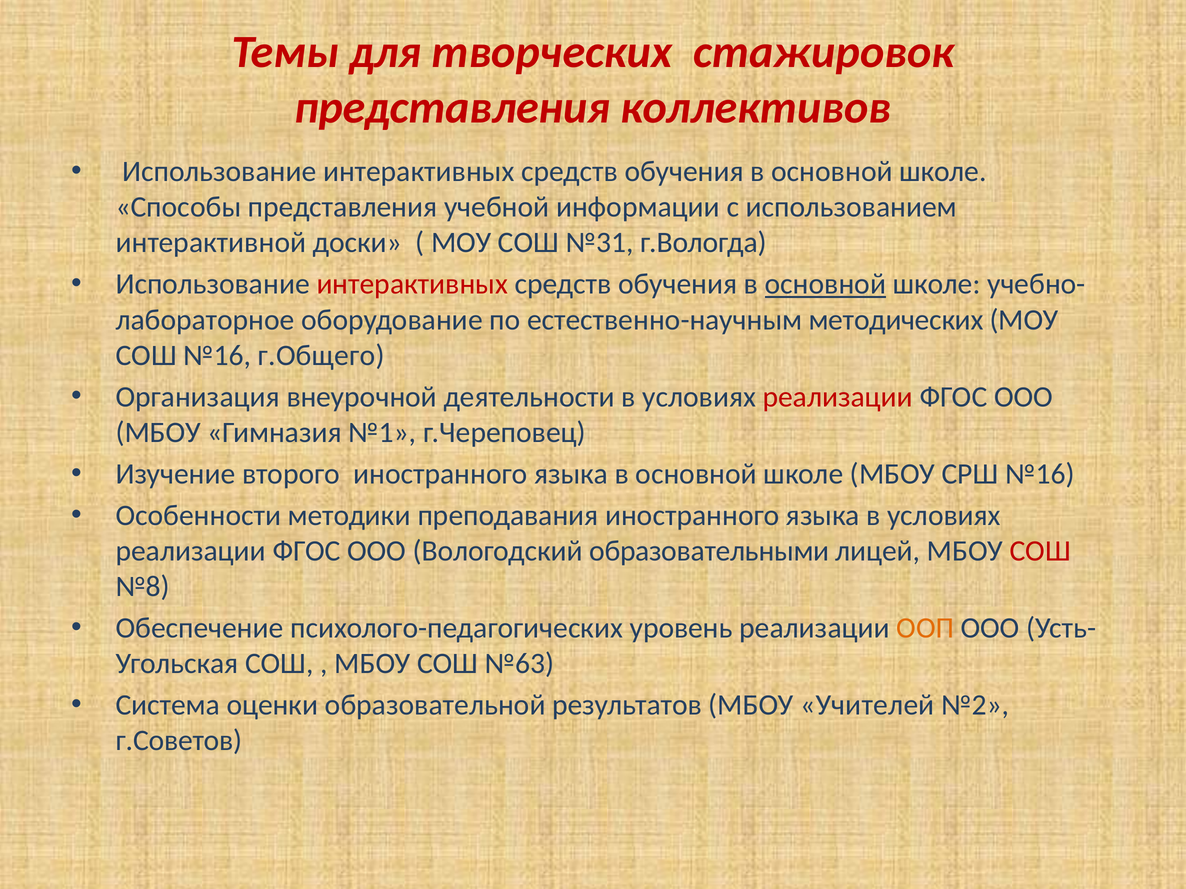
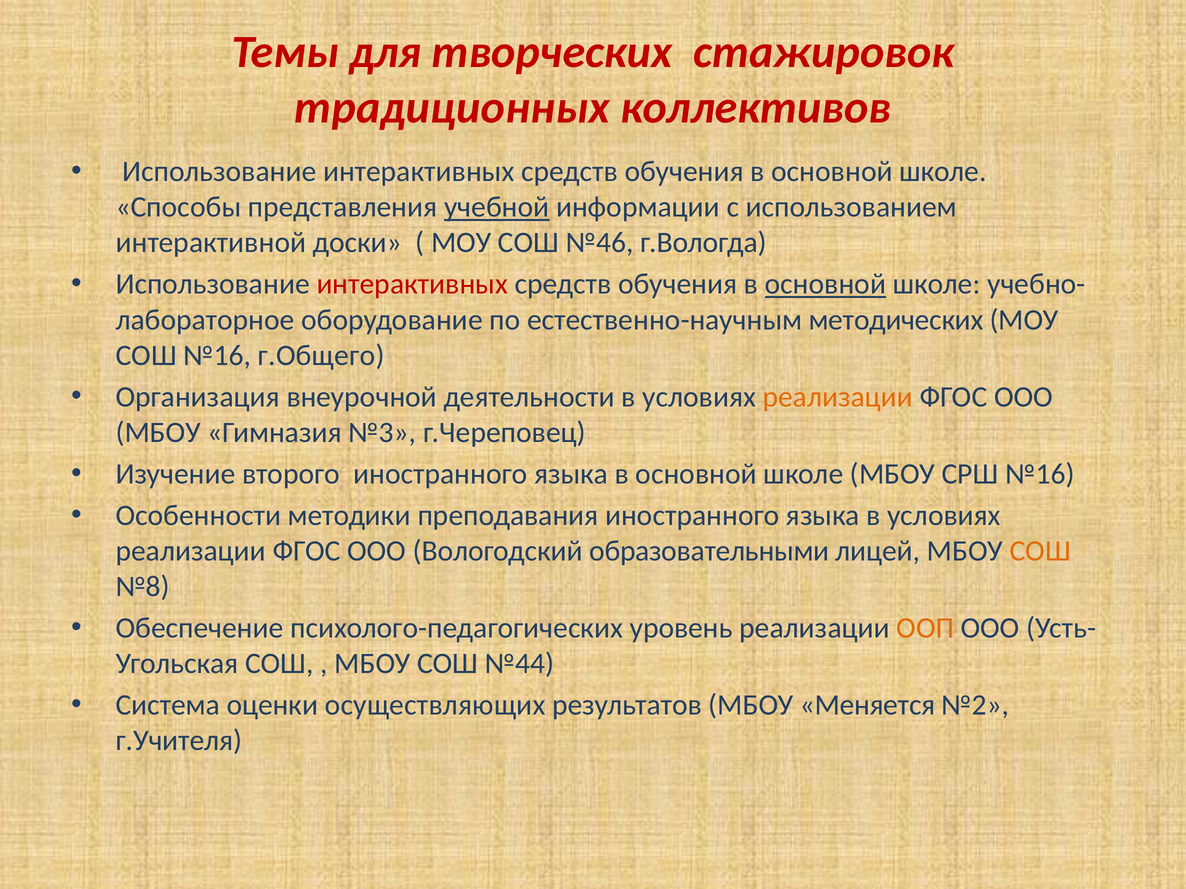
представления: представления -> традиционных (452, 108)
учебной underline: none -> present (497, 207)
№31: №31 -> №46 (600, 243)
реализации colour: red -> orange (838, 397)
№1: №1 -> №3 (382, 433)
СОШ colour: red -> orange (1040, 551)
№63: №63 -> №44 (520, 664)
образовательной: образовательной -> осуществляющих (435, 705)
Учителей: Учителей -> Меняется (868, 705)
г.Советов: г.Советов -> г.Учителя (179, 741)
